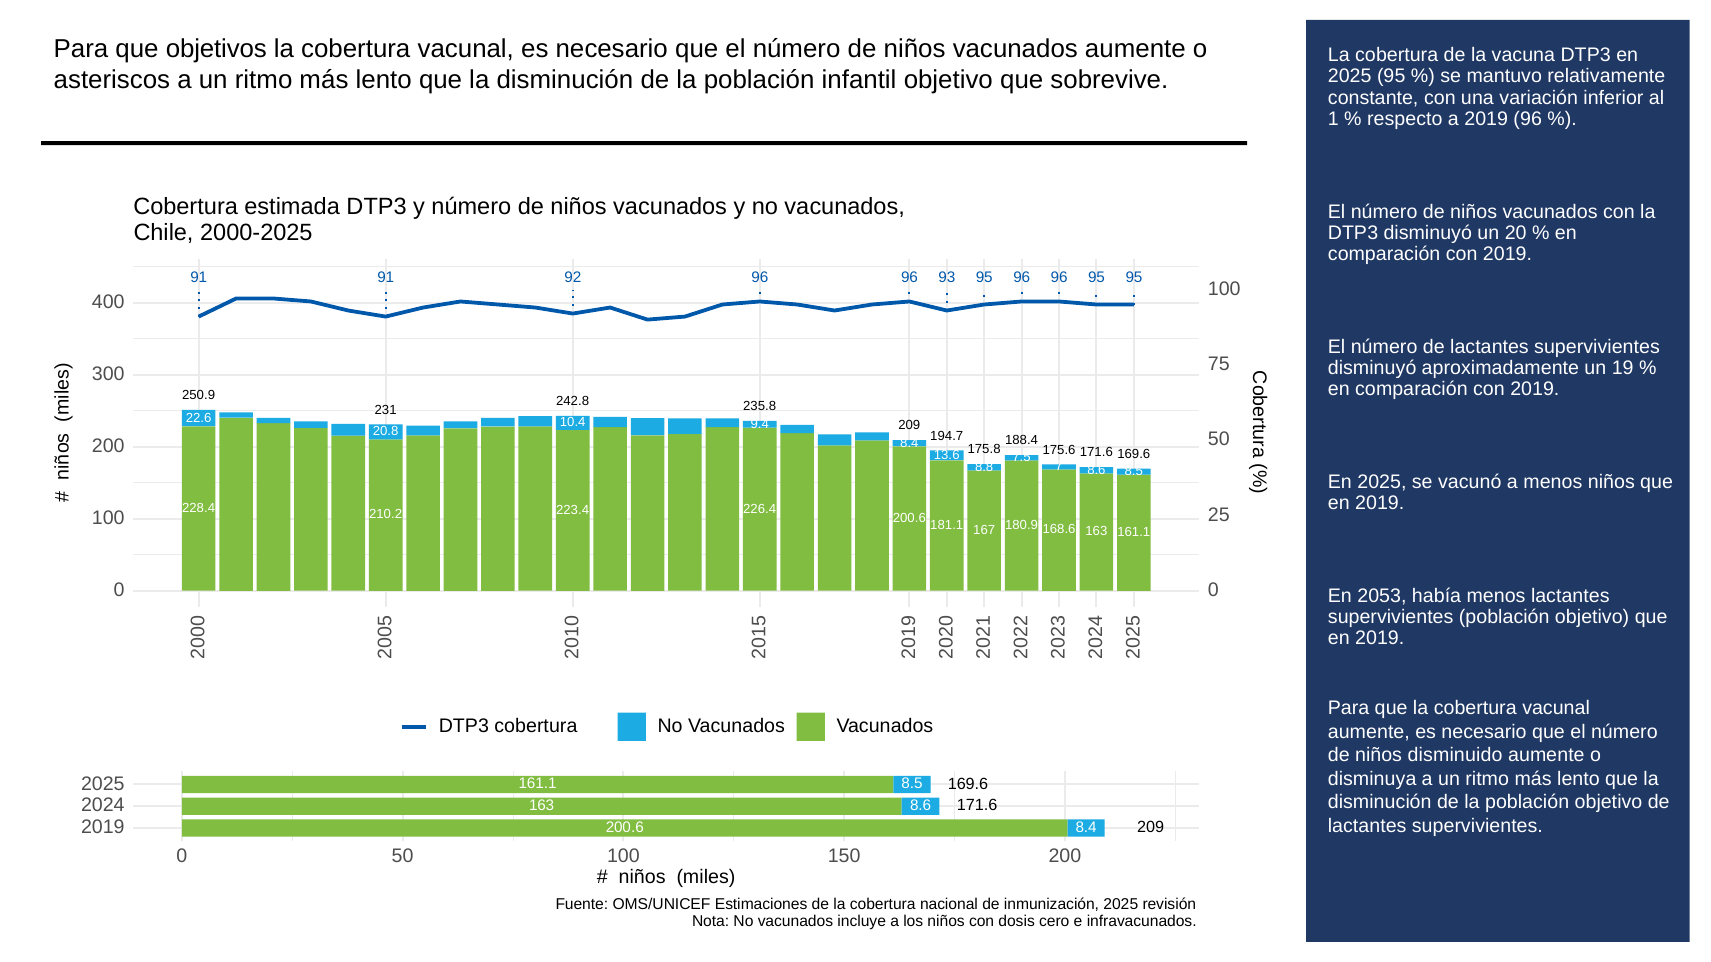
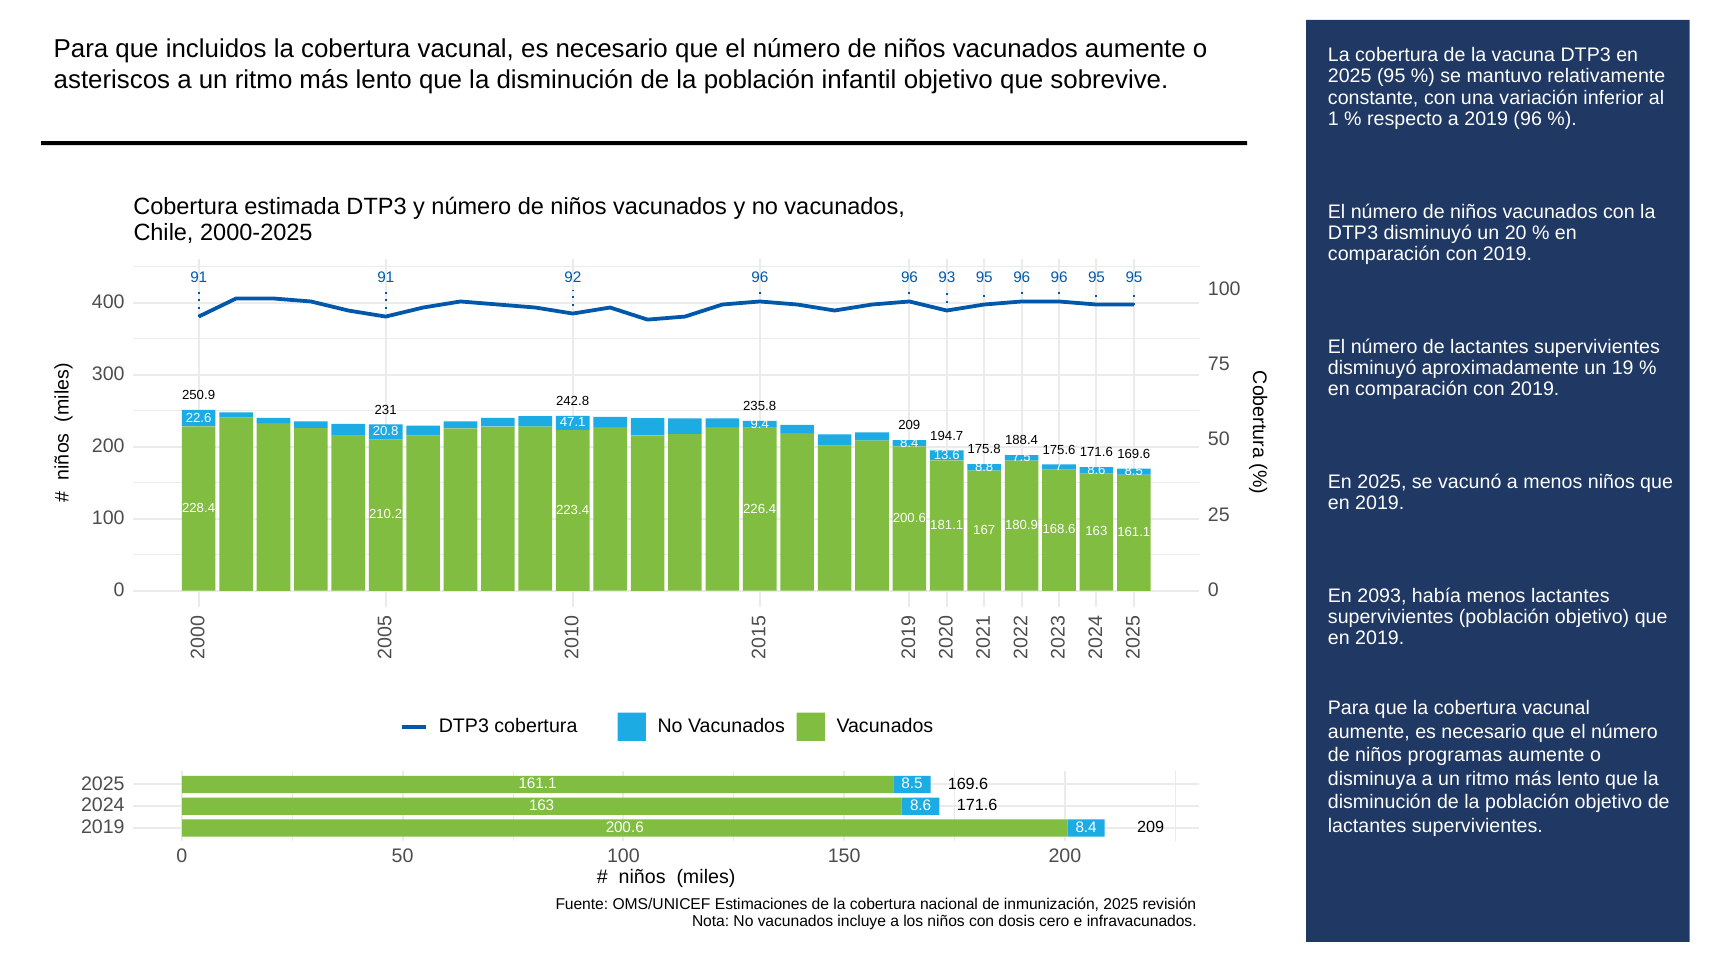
objetivos: objetivos -> incluidos (216, 49)
10.4: 10.4 -> 47.1 (573, 423)
2053: 2053 -> 2093 (1382, 596)
disminuido: disminuido -> programas (1455, 756)
